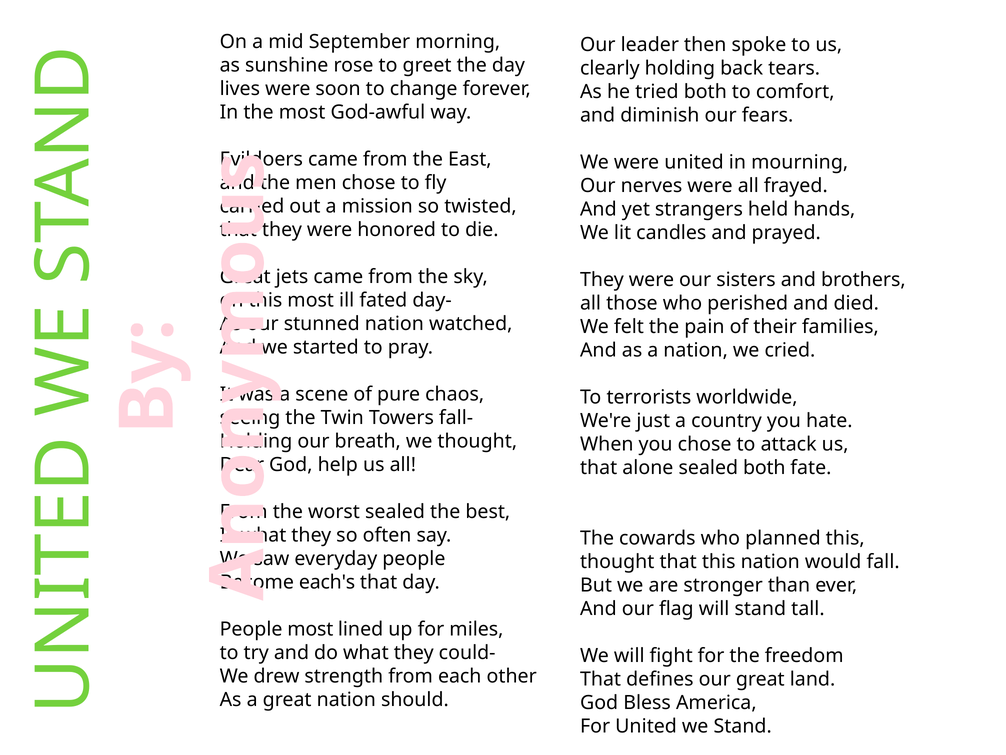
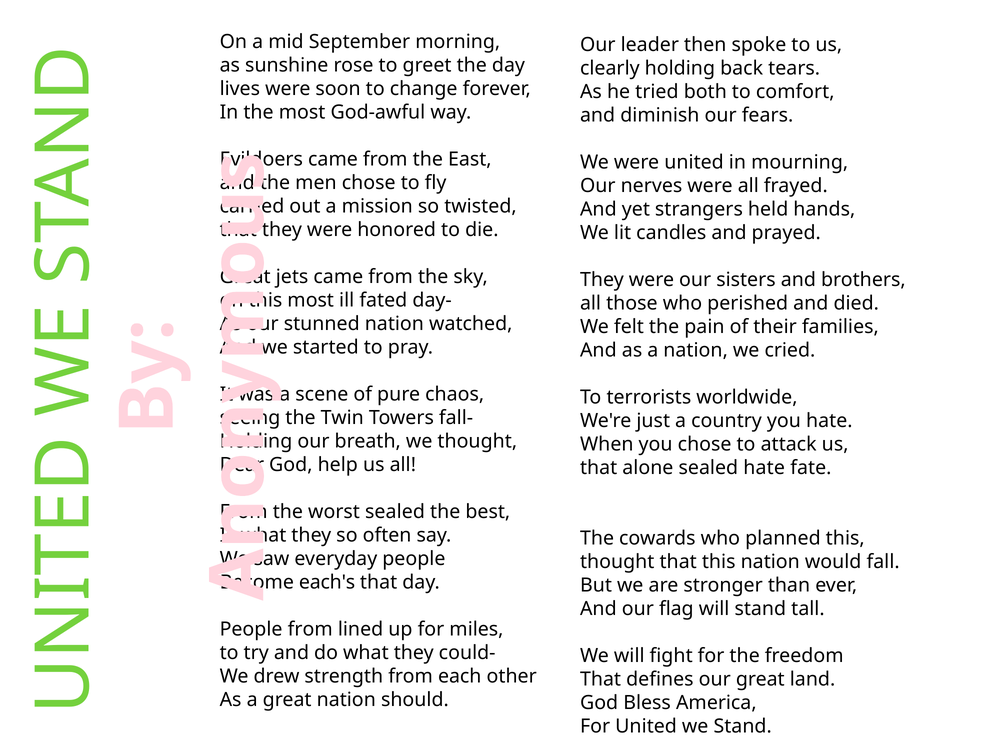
sealed both: both -> hate (764, 468)
People most: most -> from (310, 629)
